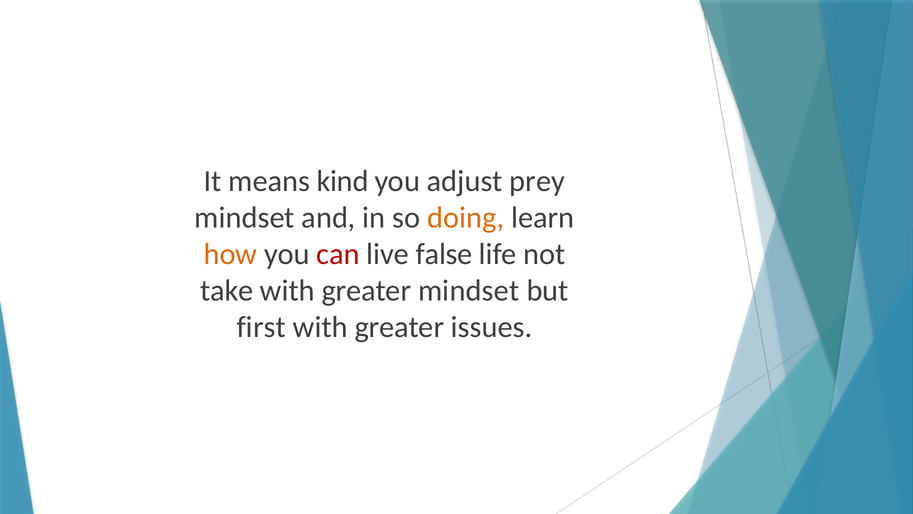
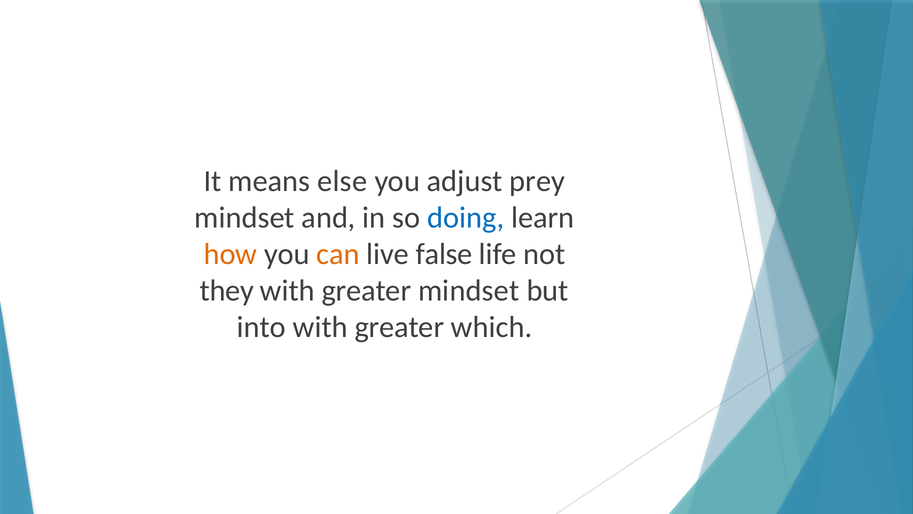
kind: kind -> else (342, 181)
doing colour: orange -> blue (466, 218)
can colour: red -> orange (338, 254)
take: take -> they (227, 291)
first: first -> into (261, 327)
issues: issues -> which (492, 327)
